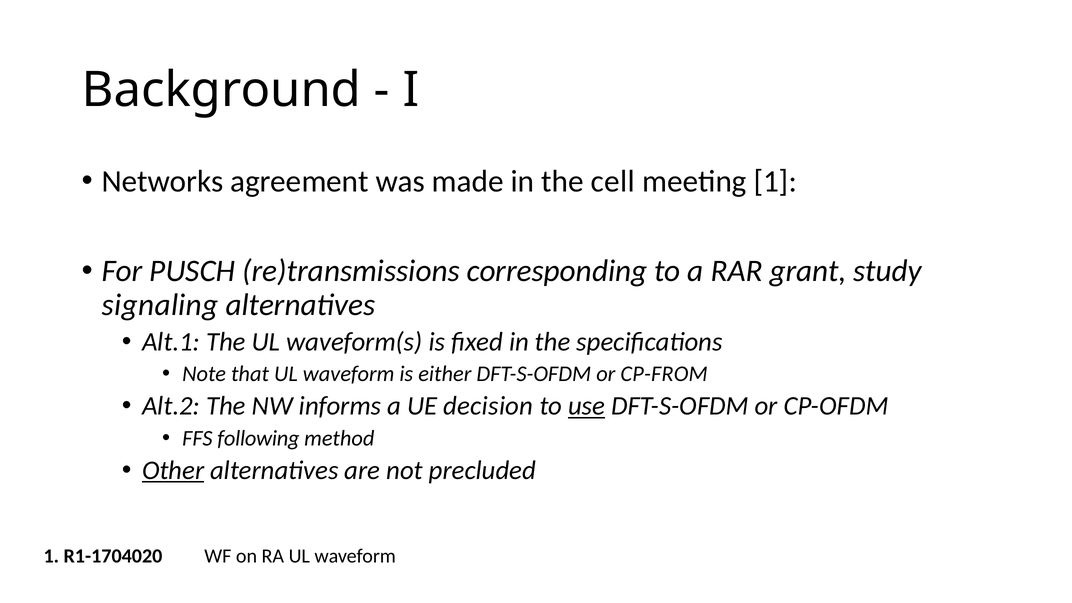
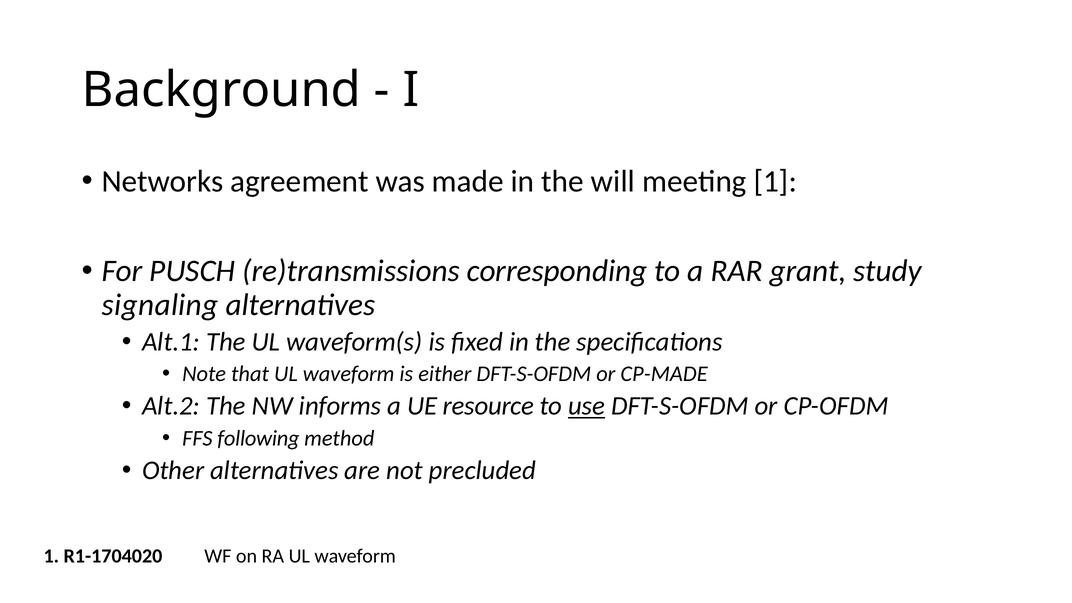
cell: cell -> will (613, 181)
CP-FROM: CP-FROM -> CP-MADE (664, 374)
decision: decision -> resource (489, 406)
Other underline: present -> none (173, 470)
